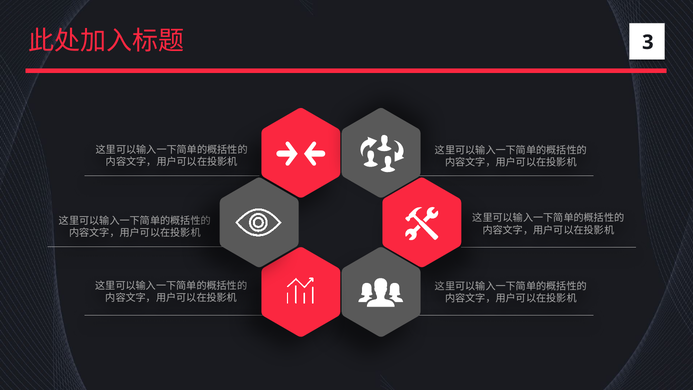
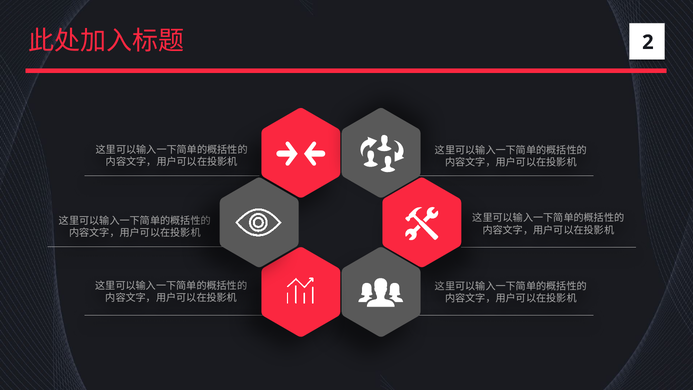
3: 3 -> 2 (648, 42)
